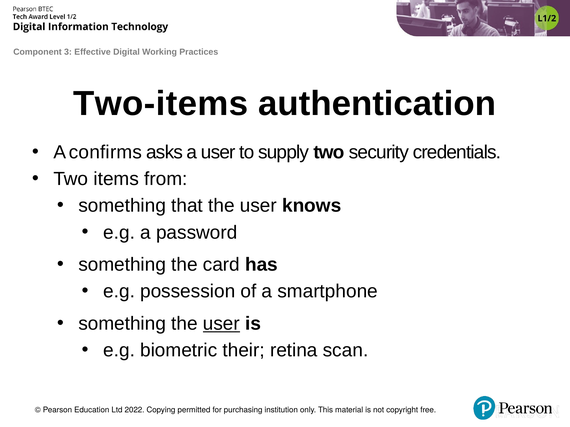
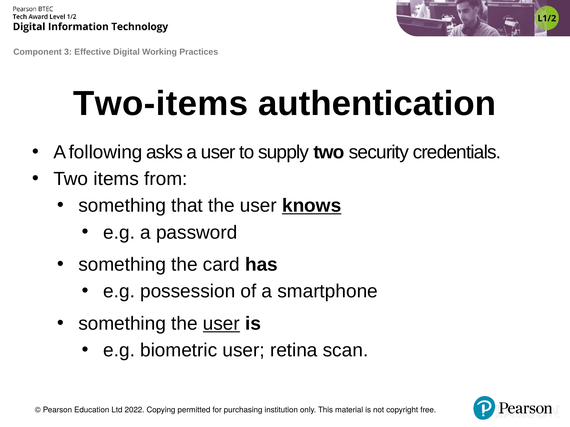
confirms: confirms -> following (106, 152)
knows underline: none -> present (312, 206)
biometric their: their -> user (244, 351)
